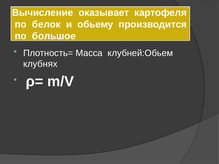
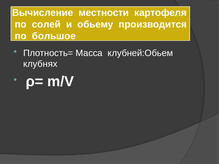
оказывает: оказывает -> местности (104, 13)
белок: белок -> солей (46, 24)
